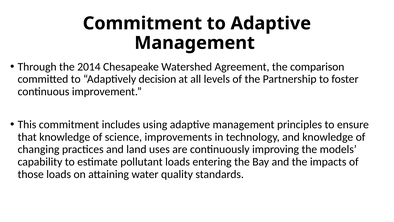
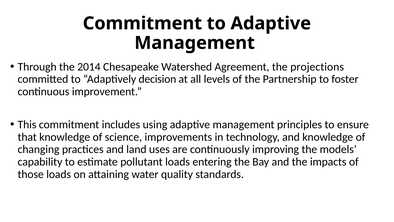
comparison: comparison -> projections (317, 67)
